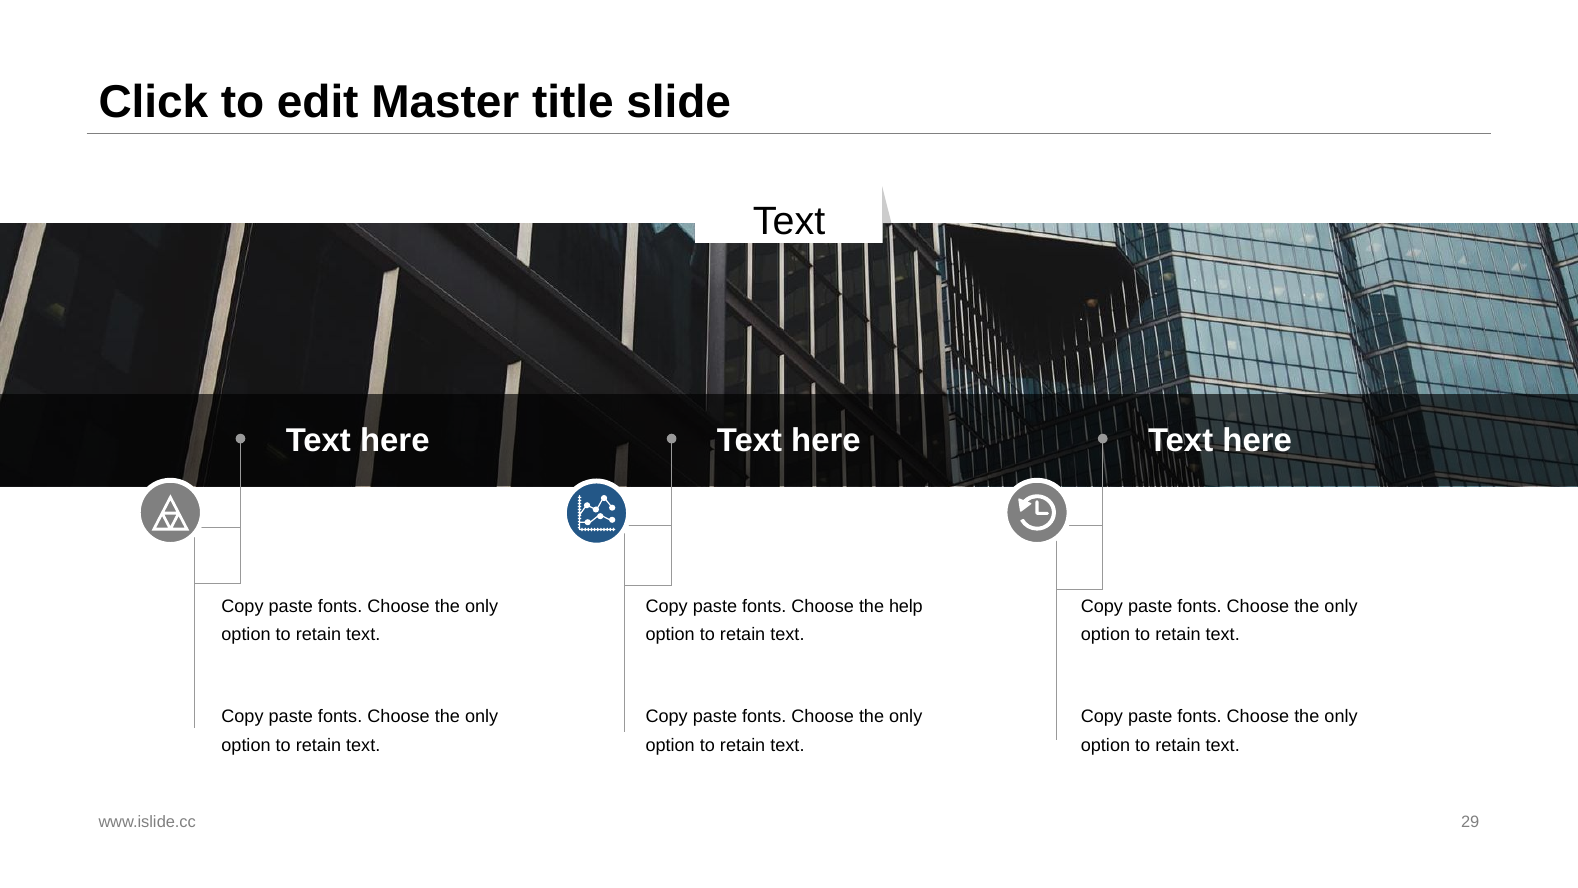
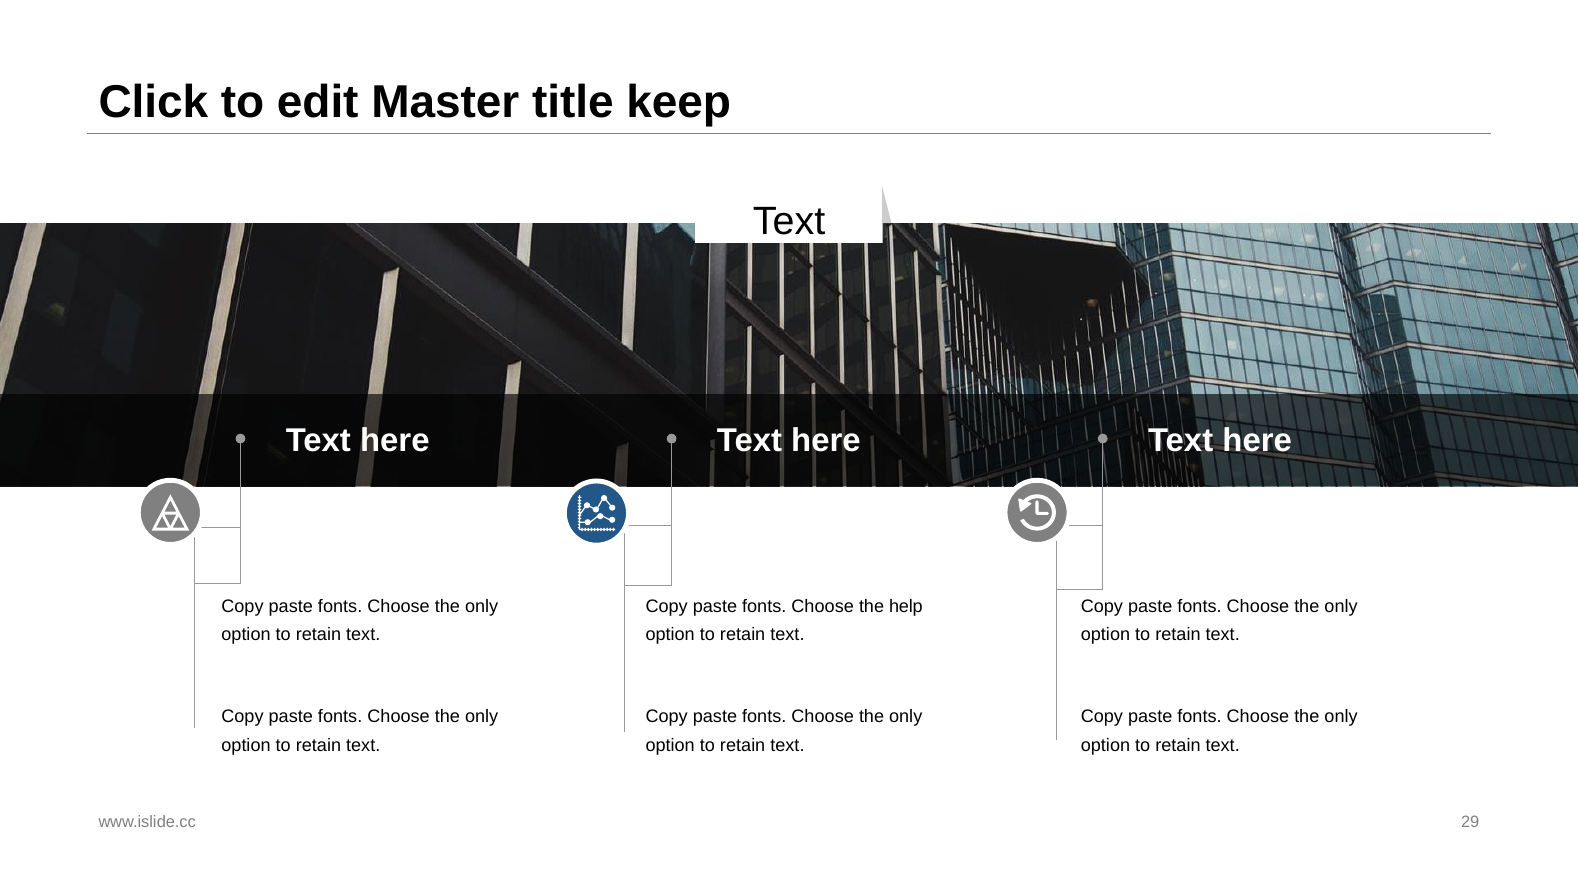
slide: slide -> keep (679, 102)
